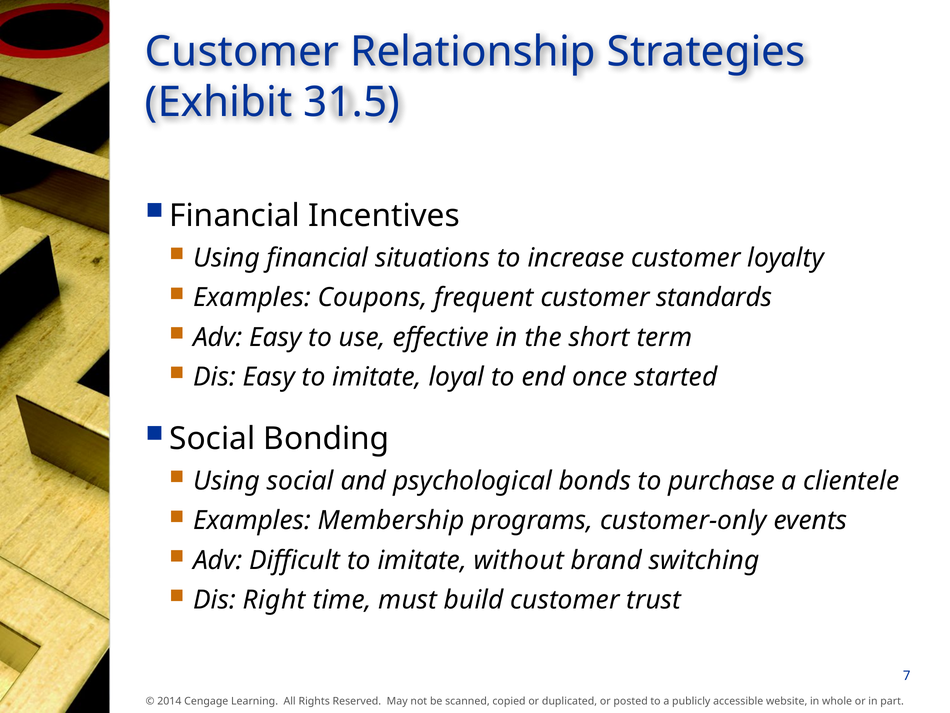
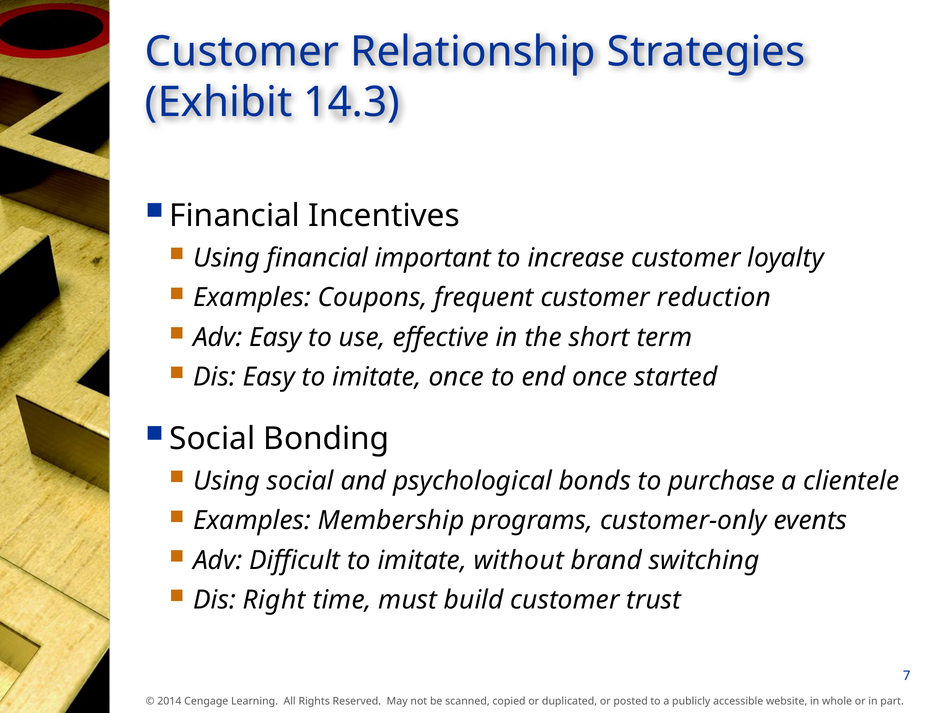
31.5: 31.5 -> 14.3 (352, 102)
situations: situations -> important (433, 258)
standards: standards -> reduction (714, 297)
imitate loyal: loyal -> once (456, 377)
